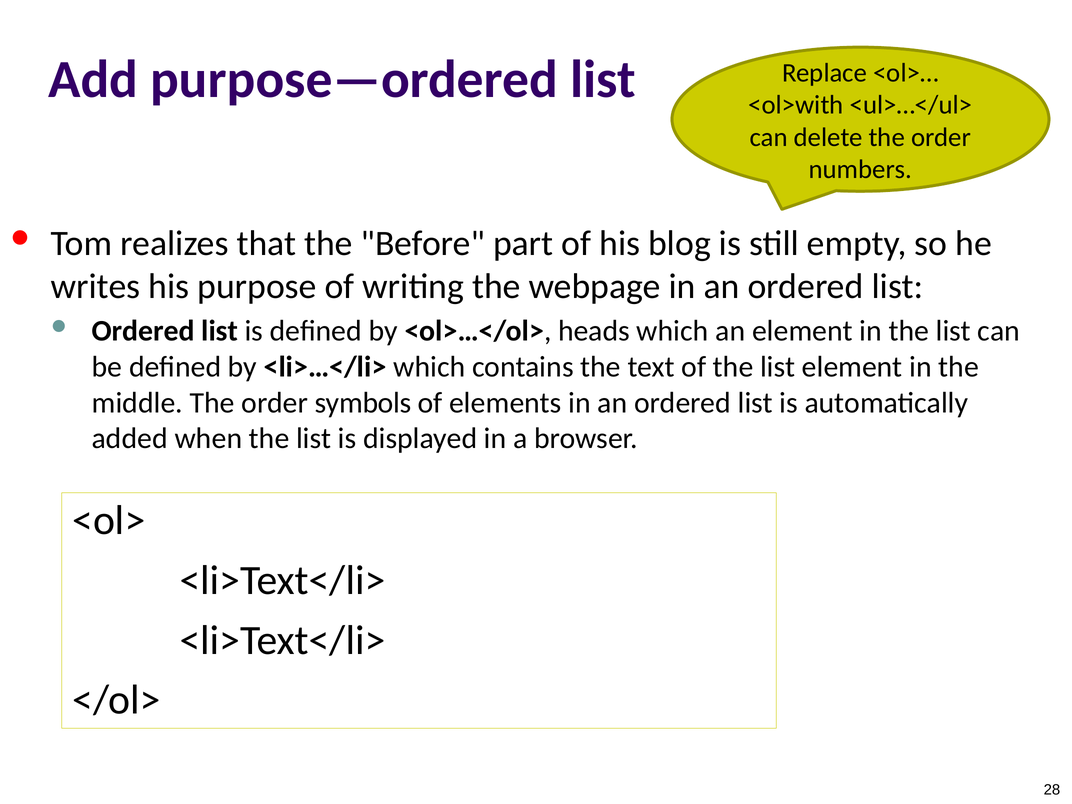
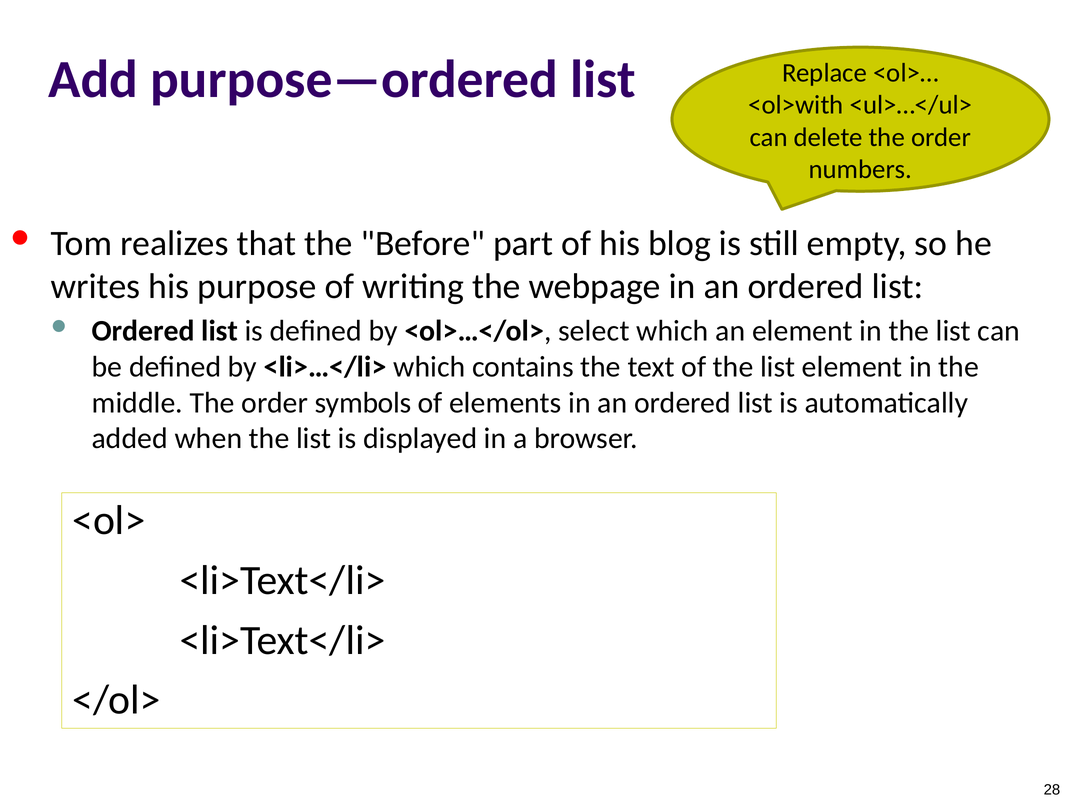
heads: heads -> select (594, 331)
